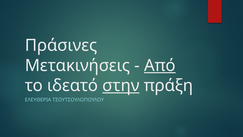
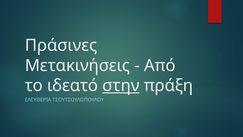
Από underline: present -> none (160, 65)
